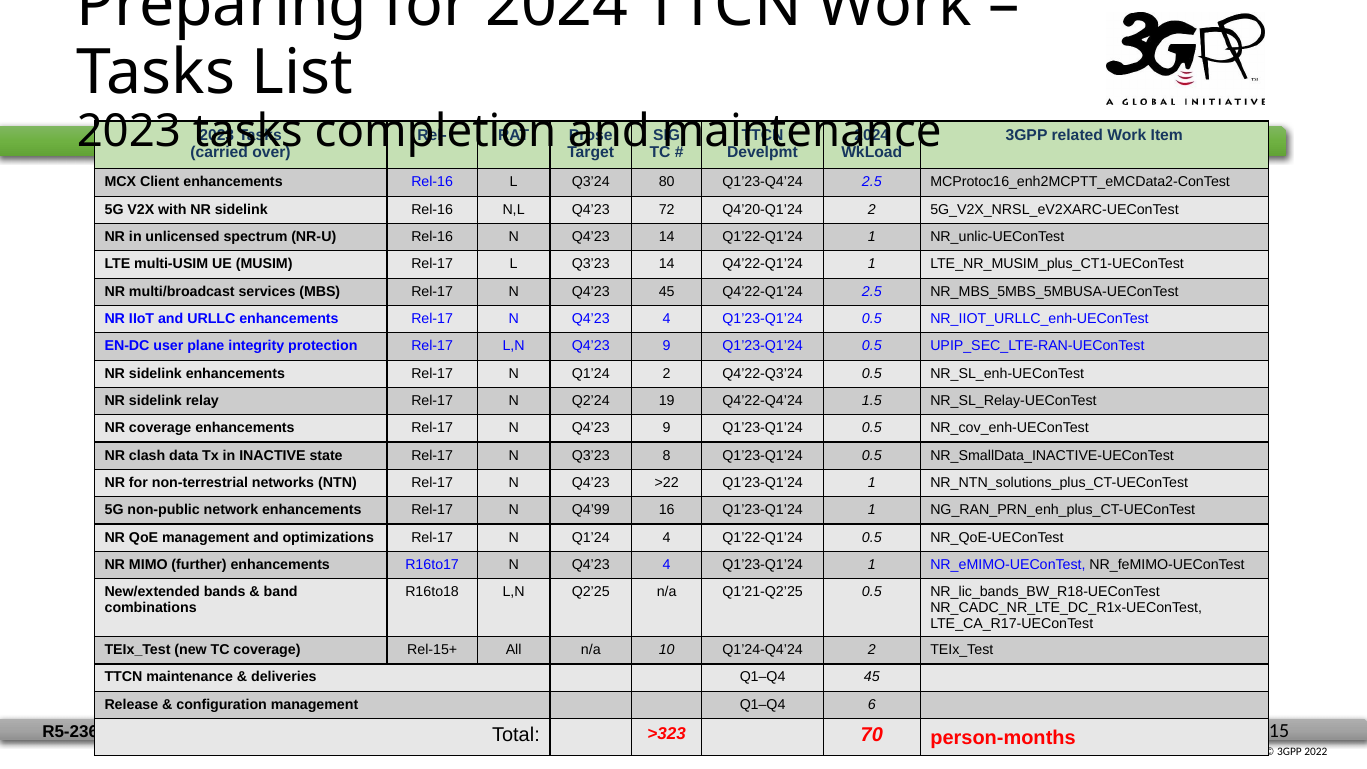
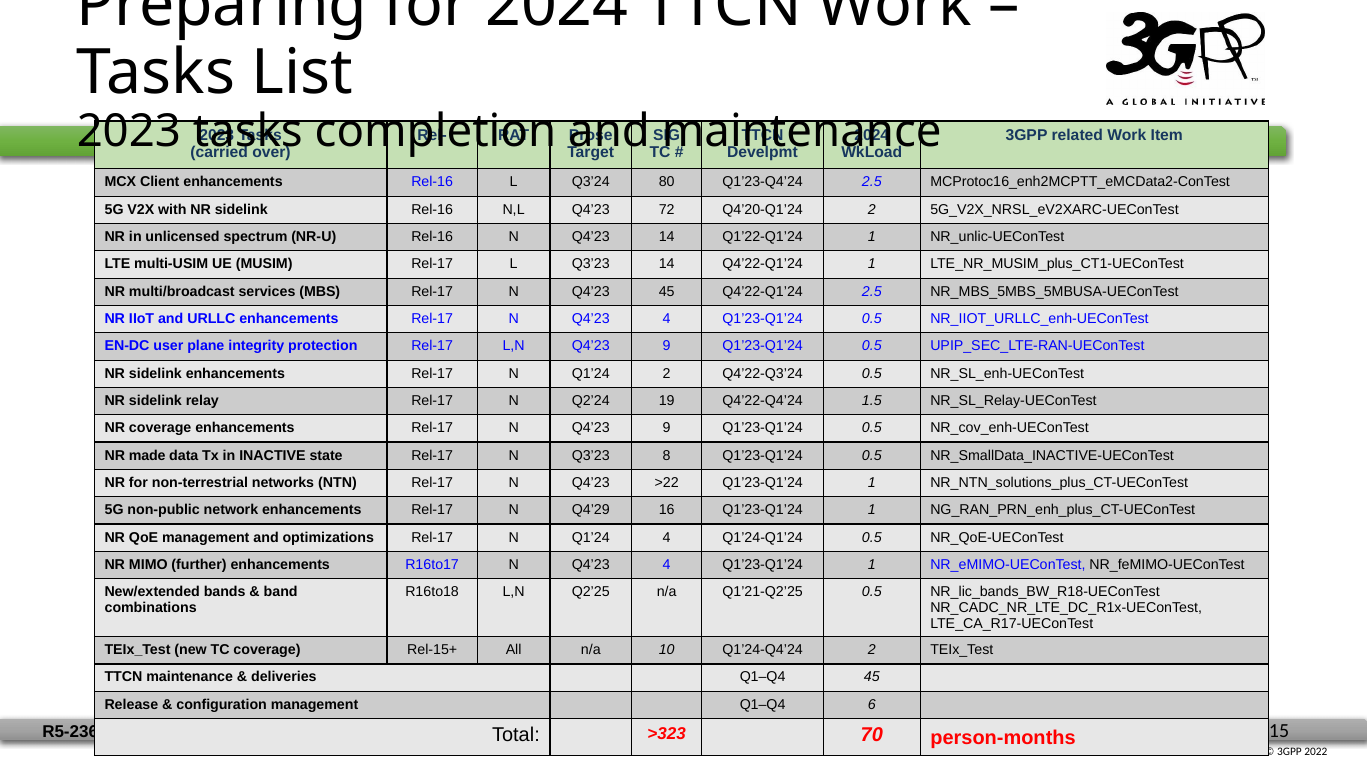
clash: clash -> made (147, 455)
Q4’99: Q4’99 -> Q4’29 (591, 510)
4 Q1’22-Q1’24: Q1’22-Q1’24 -> Q1’24-Q1’24 (763, 537)
